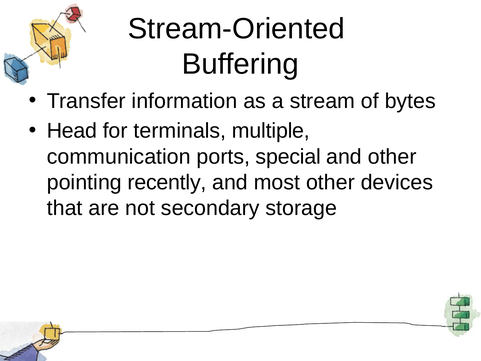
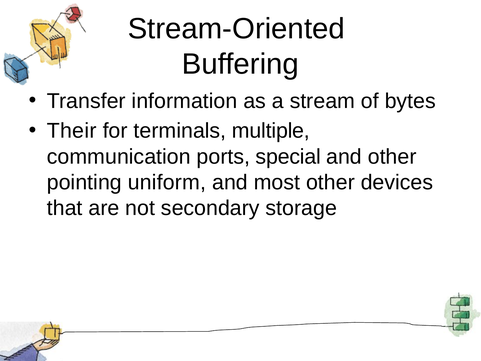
Head: Head -> Their (72, 131)
recently: recently -> uniform (167, 182)
